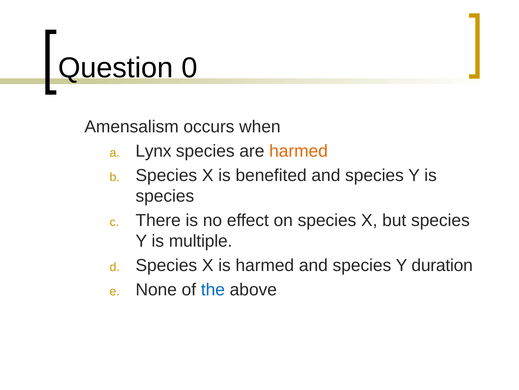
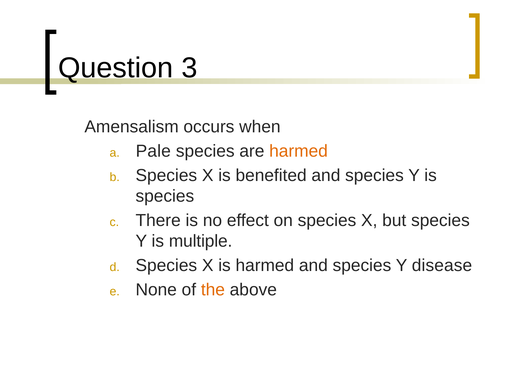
0: 0 -> 3 (189, 68)
Lynx: Lynx -> Pale (153, 151)
duration: duration -> disease (442, 265)
the colour: blue -> orange (213, 289)
